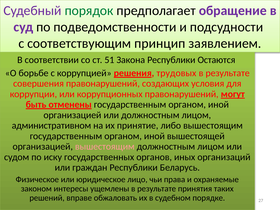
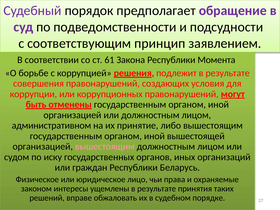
порядок colour: green -> black (89, 11)
51: 51 -> 61 (109, 60)
Остаются: Остаются -> Момента (216, 60)
трудовых: трудовых -> подлежит (176, 73)
